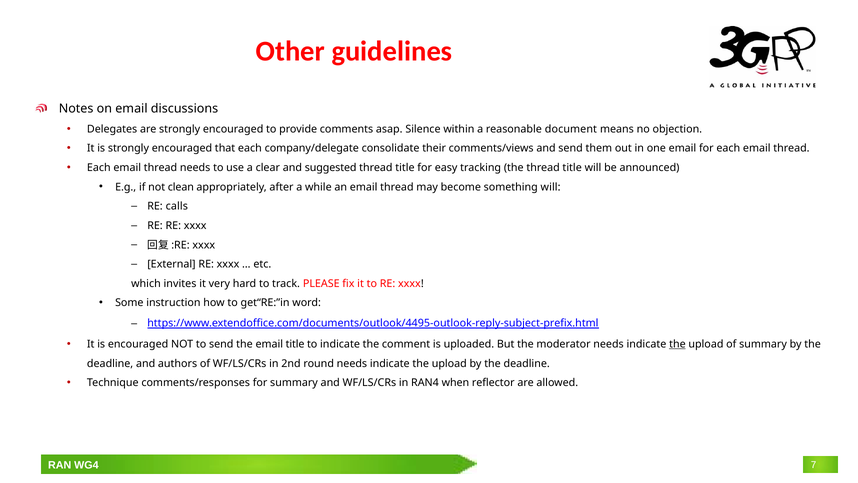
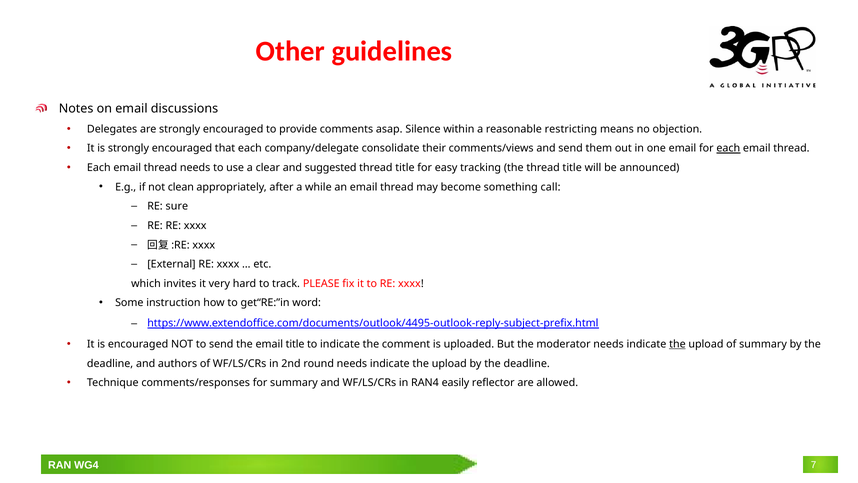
document: document -> restricting (571, 129)
each underline: none -> present (728, 148)
something will: will -> call (551, 187)
calls: calls -> sure (177, 206)
when: when -> easily (455, 383)
